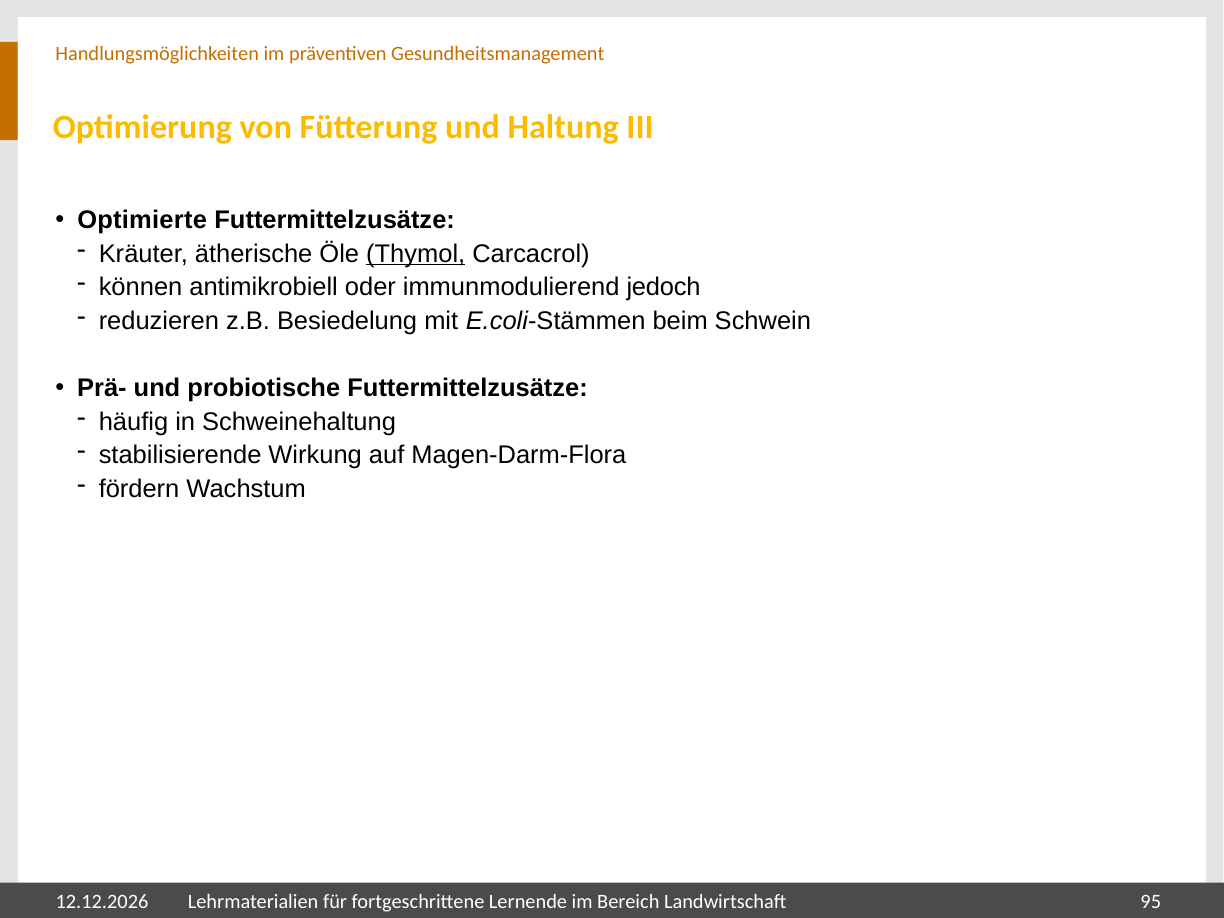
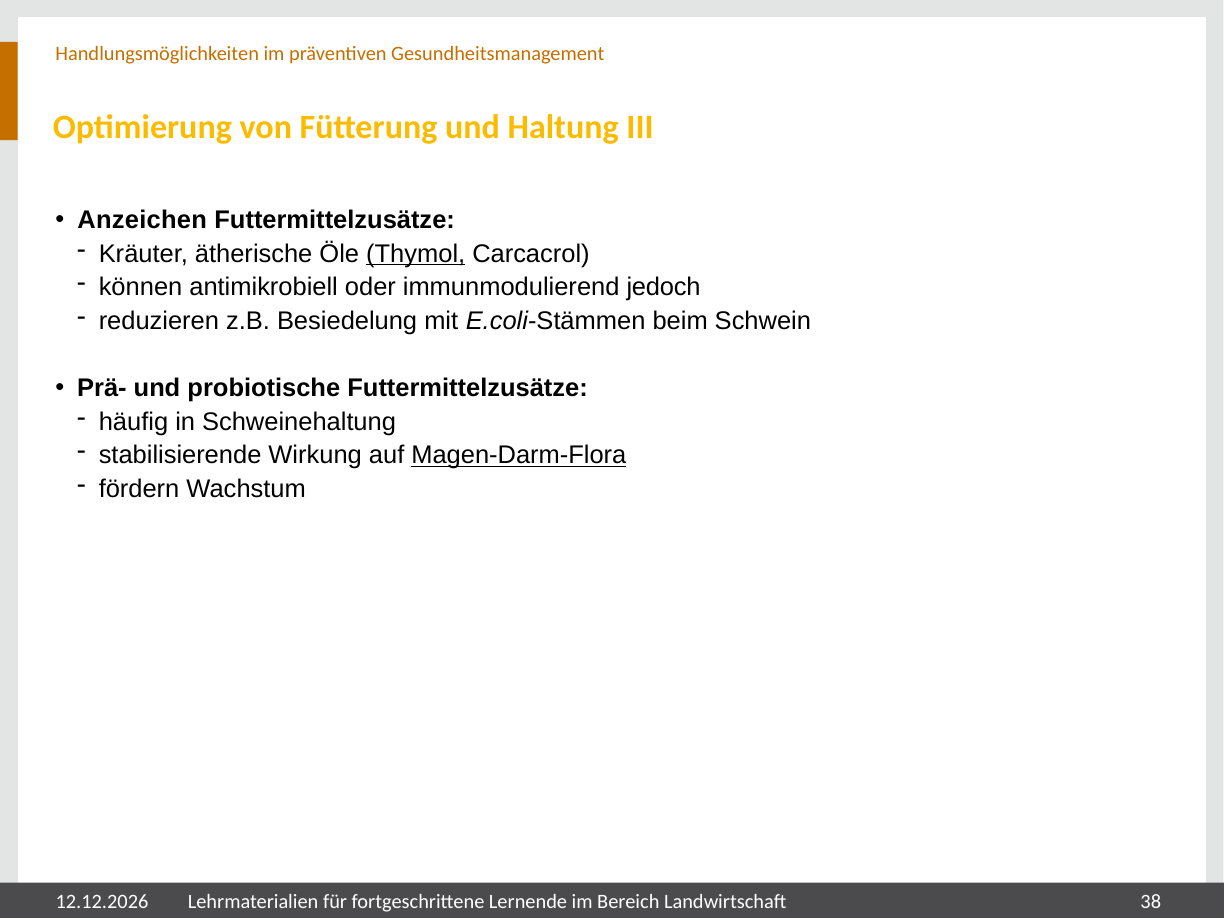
Optimierte: Optimierte -> Anzeichen (142, 220)
Magen-Darm-Flora underline: none -> present (519, 456)
95: 95 -> 38 (1151, 902)
